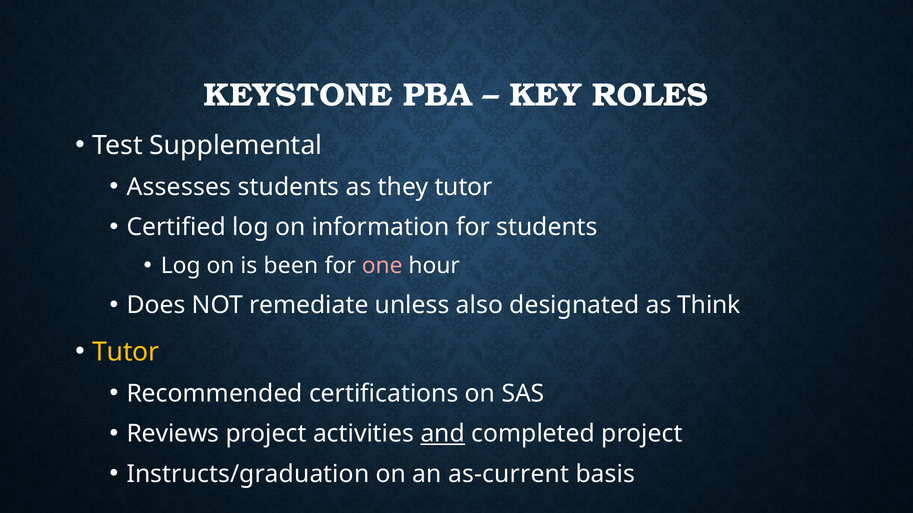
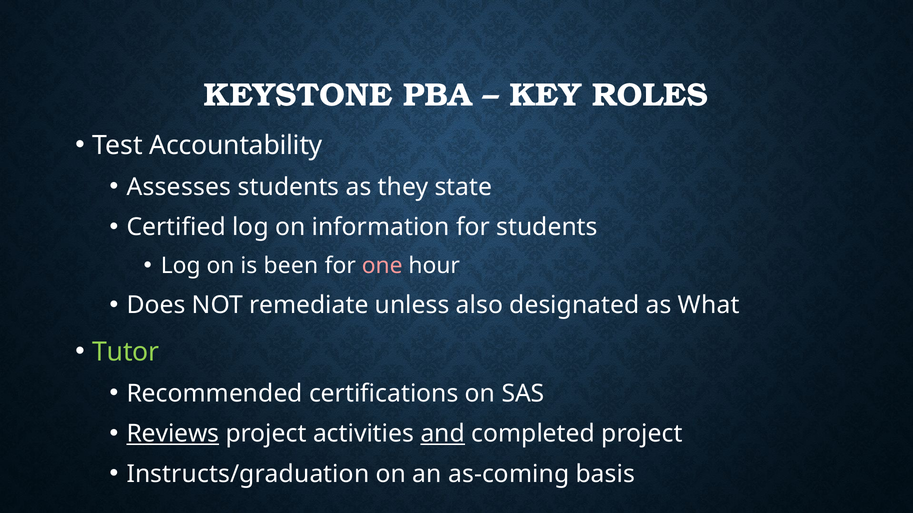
Supplemental: Supplemental -> Accountability (236, 146)
they tutor: tutor -> state (463, 187)
Think: Think -> What (709, 306)
Tutor colour: yellow -> light green (126, 352)
Reviews underline: none -> present (173, 434)
as-current: as-current -> as-coming (509, 475)
